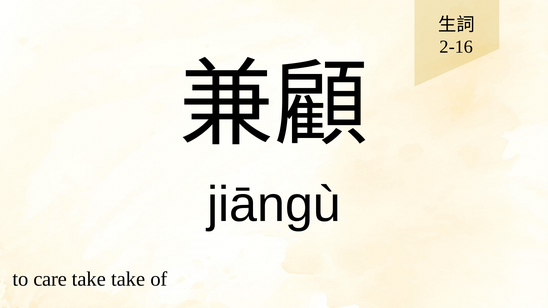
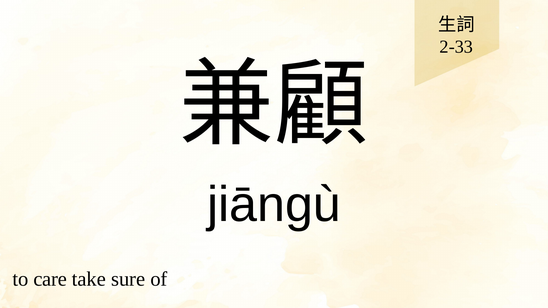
2-16: 2-16 -> 2-33 (456, 47)
take take: take -> sure (128, 279)
